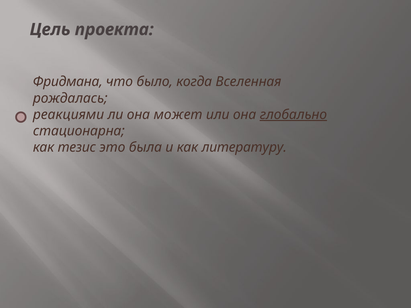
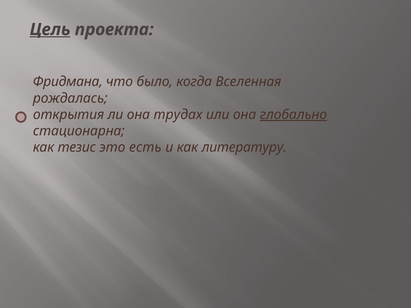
Цель underline: none -> present (50, 30)
реакциями: реакциями -> открытия (69, 115)
может: может -> трудах (178, 115)
была: была -> есть (145, 148)
